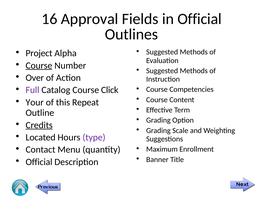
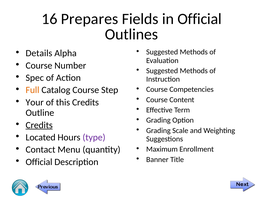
Approval: Approval -> Prepares (90, 19)
Project: Project -> Details (39, 53)
Course underline: present -> none (39, 66)
Over: Over -> Spec (35, 78)
Full colour: purple -> orange (32, 90)
Click: Click -> Step (110, 90)
this Repeat: Repeat -> Credits (85, 102)
